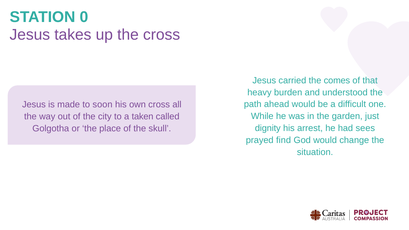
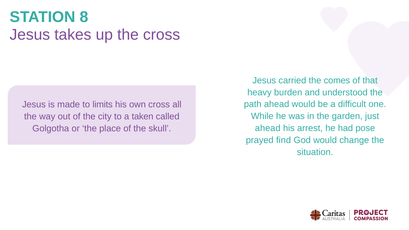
0: 0 -> 8 (84, 17)
soon: soon -> limits (103, 105)
dignity: dignity -> ahead (268, 128)
sees: sees -> pose (365, 128)
